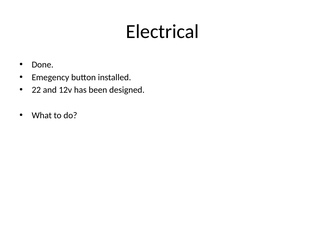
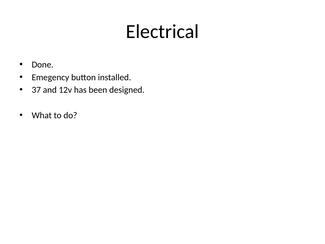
22: 22 -> 37 (36, 90)
